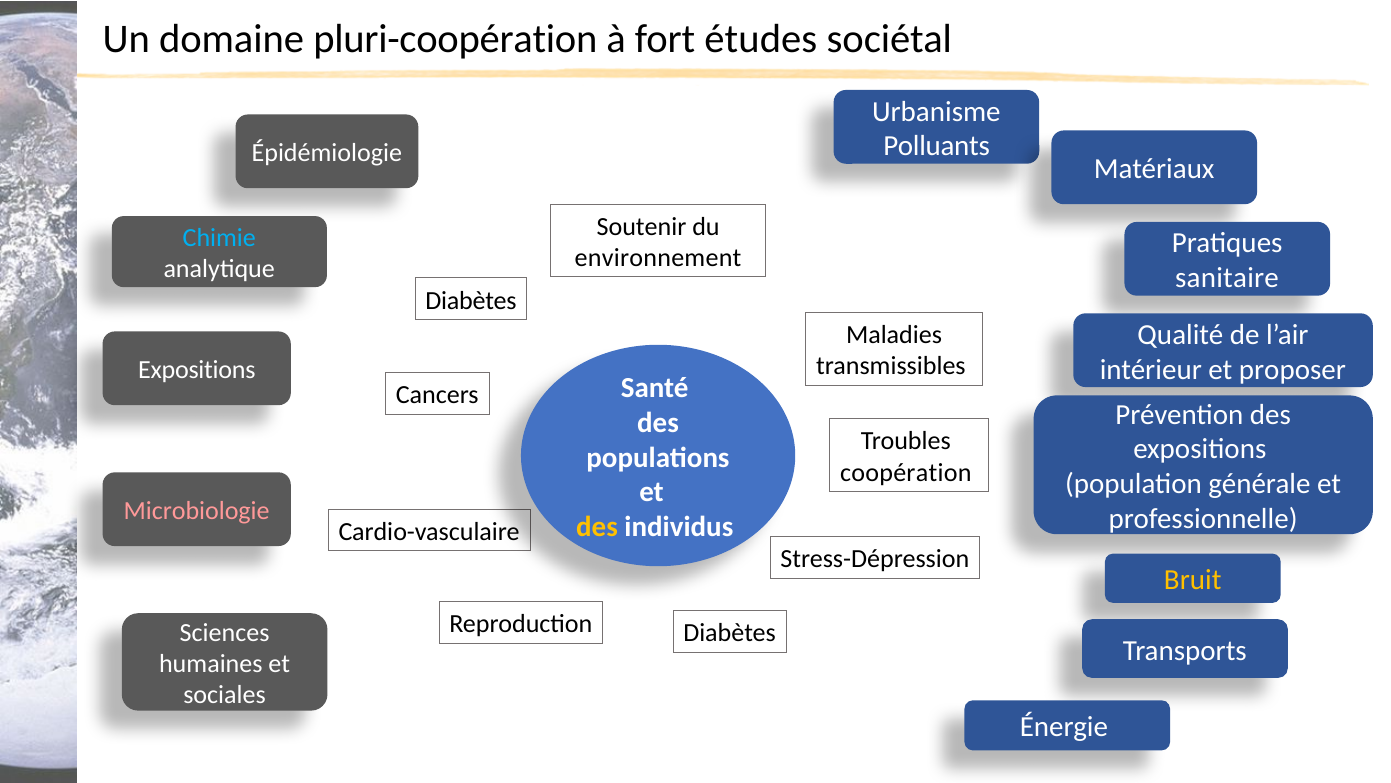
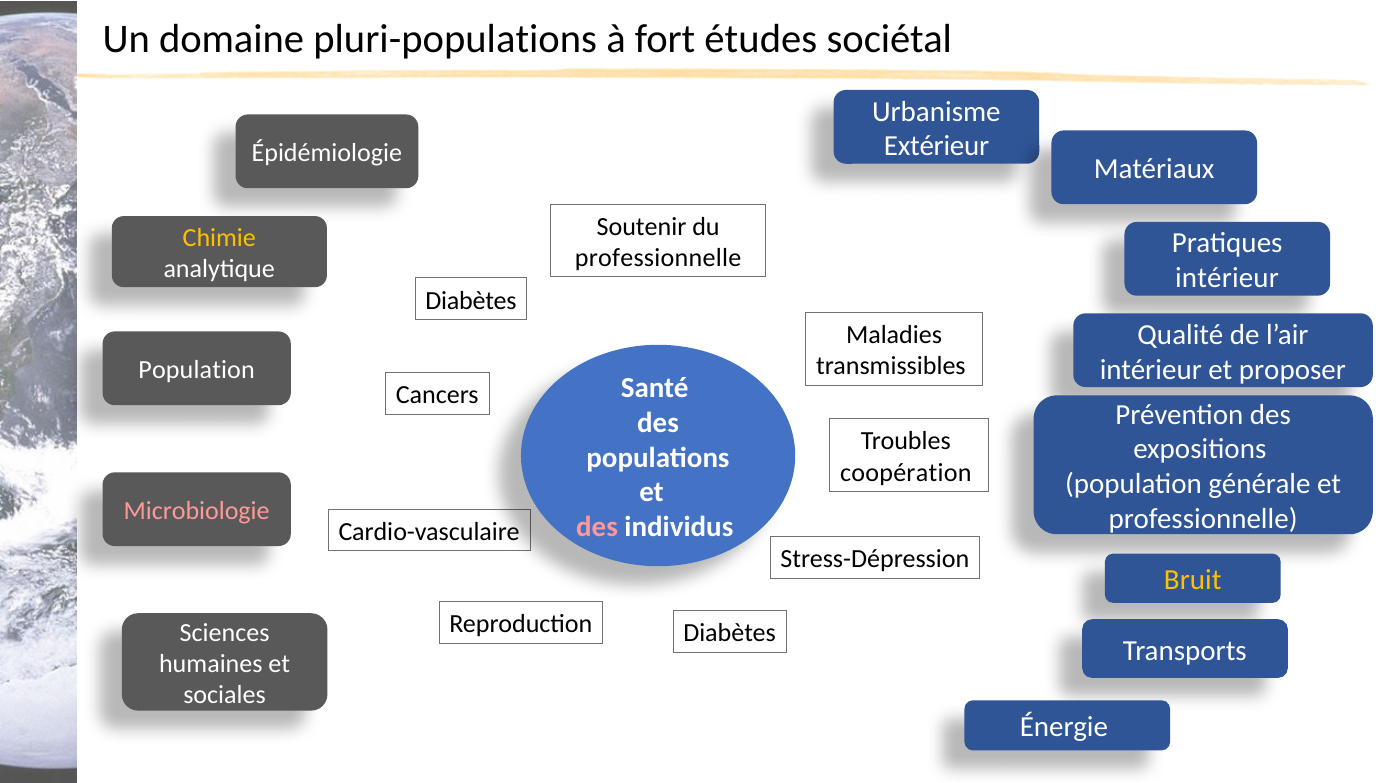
pluri-coopération: pluri-coopération -> pluri-populations (455, 39)
Polluants: Polluants -> Extérieur (937, 146)
Chimie colour: light blue -> yellow (219, 238)
environnement: environnement -> professionnelle (658, 258)
sanitaire: sanitaire -> intérieur (1227, 278)
Expositions: Expositions -> Population (197, 370)
des colour: yellow -> pink (597, 527)
